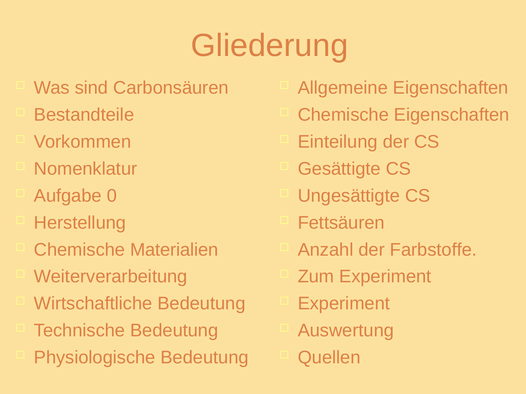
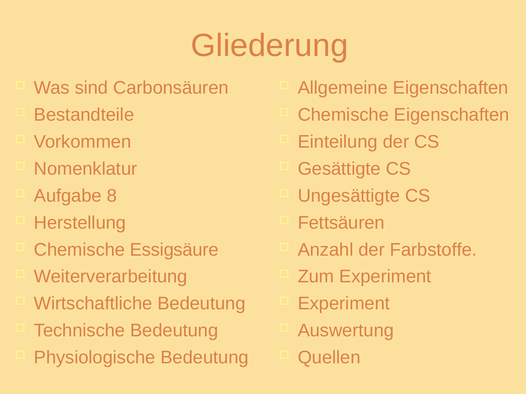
0: 0 -> 8 (112, 196)
Materialien: Materialien -> Essigsäure (174, 250)
